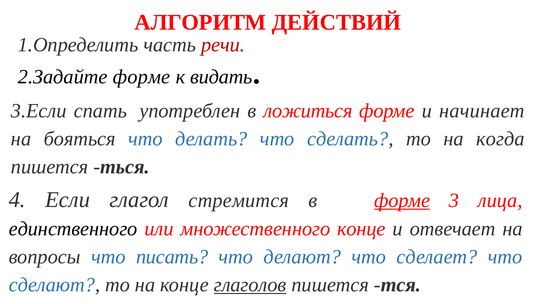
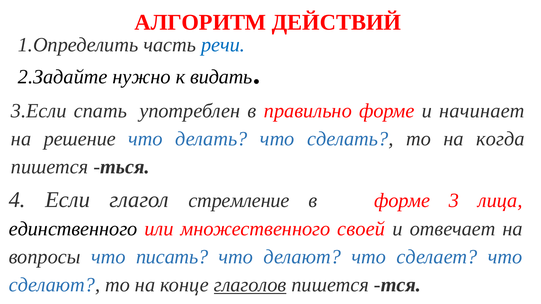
речи colour: red -> blue (223, 45)
2.Задайте форме: форме -> нужно (142, 77)
ложиться: ложиться -> правильно (308, 111)
бояться: бояться -> решение (80, 139)
стремится: стремится -> стремление (239, 201)
форме underline: present -> none (402, 201)
множественного конце: конце -> своей (361, 229)
